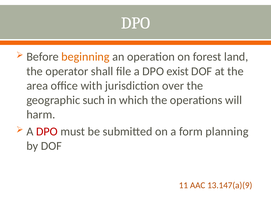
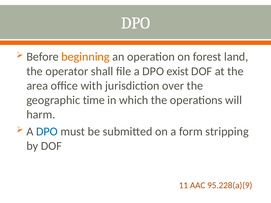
such: such -> time (94, 100)
DPO colour: red -> blue (47, 132)
planning: planning -> stripping (227, 132)
13.147(a)(9: 13.147(a)(9 -> 95.228(a)(9 (230, 186)
